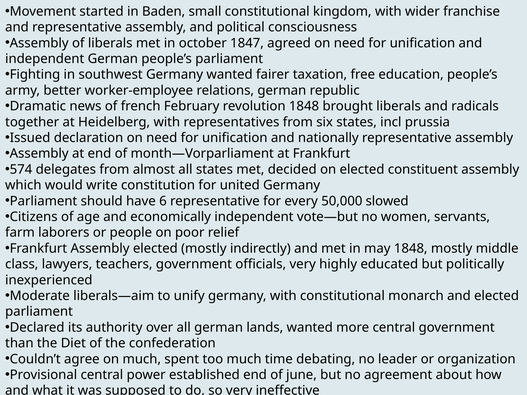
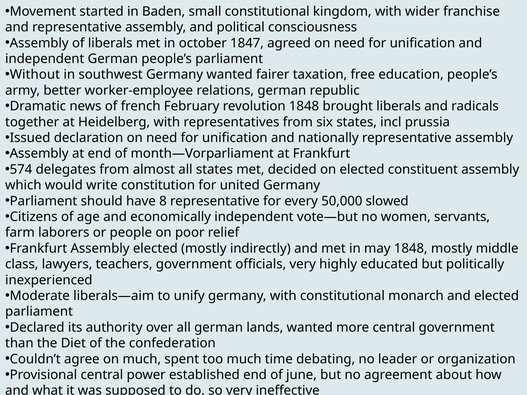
Fighting: Fighting -> Without (35, 75)
6: 6 -> 8 (163, 201)
